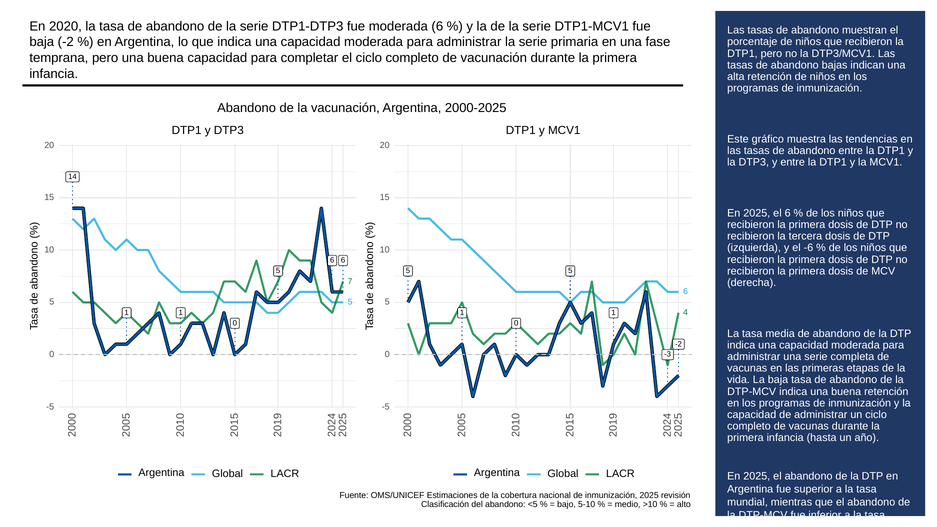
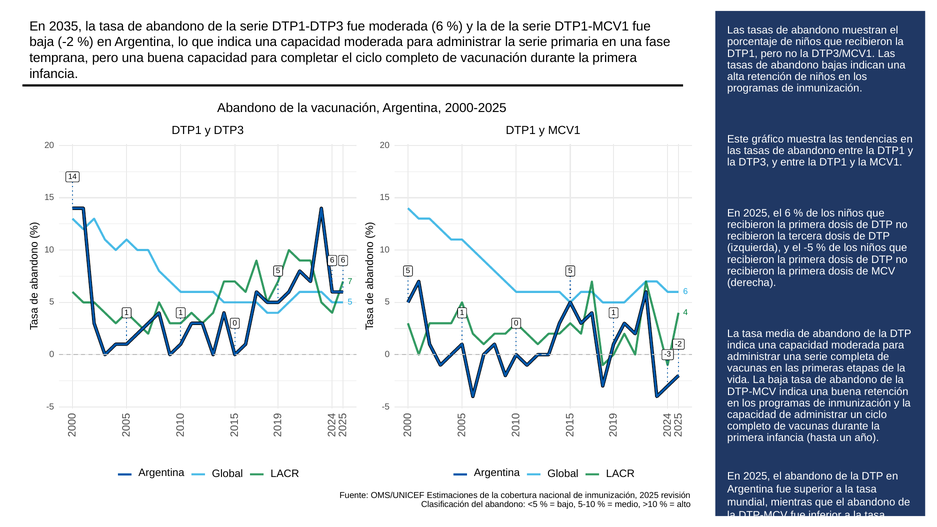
2020: 2020 -> 2035 (65, 26)
el -6: -6 -> -5 (808, 248)
